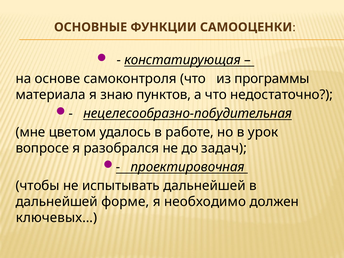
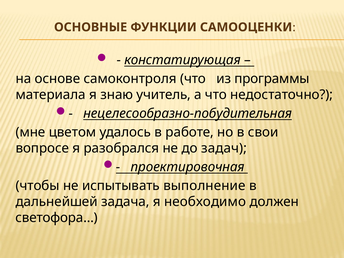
пунктов: пунктов -> учитель (164, 95)
урок: урок -> свои (263, 132)
испытывать дальнейшей: дальнейшей -> выполнение (204, 186)
форме: форме -> задача (125, 202)
ключевых…: ключевых… -> светофора… (57, 218)
